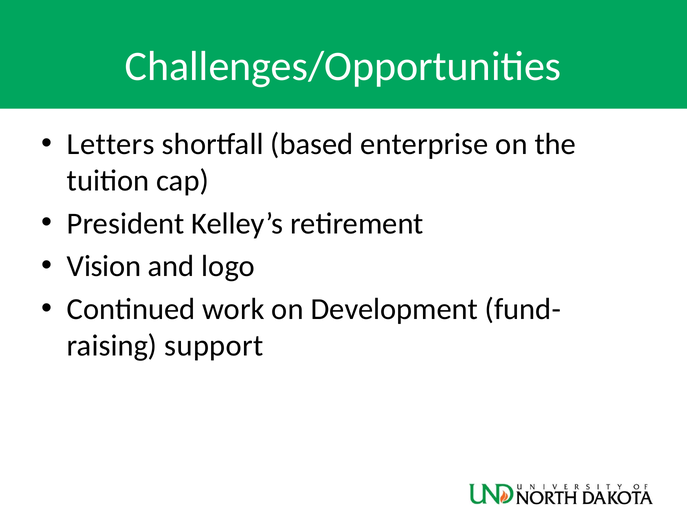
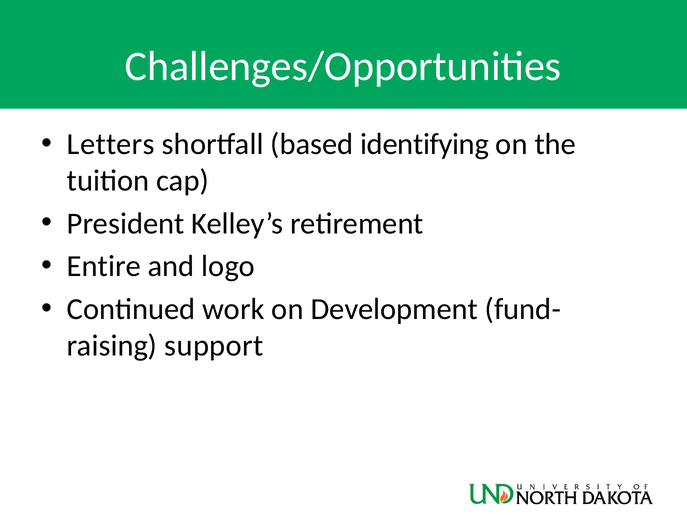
enterprise: enterprise -> identifying (425, 144)
Vision: Vision -> Entire (104, 266)
